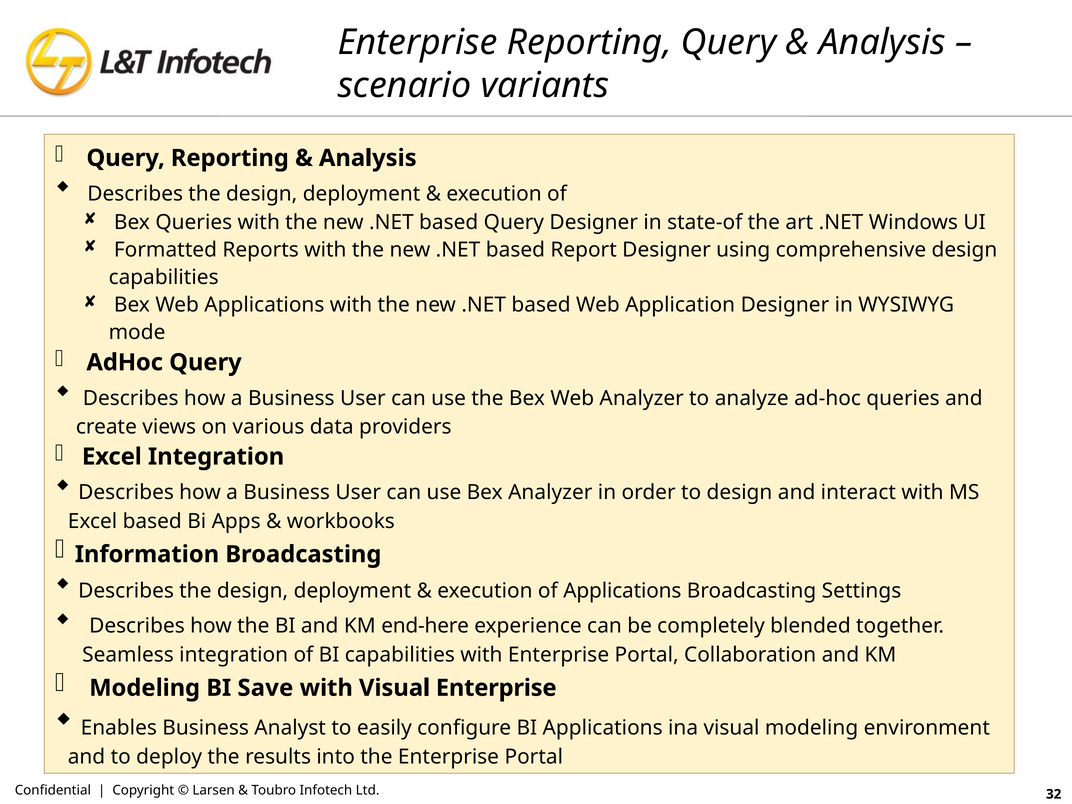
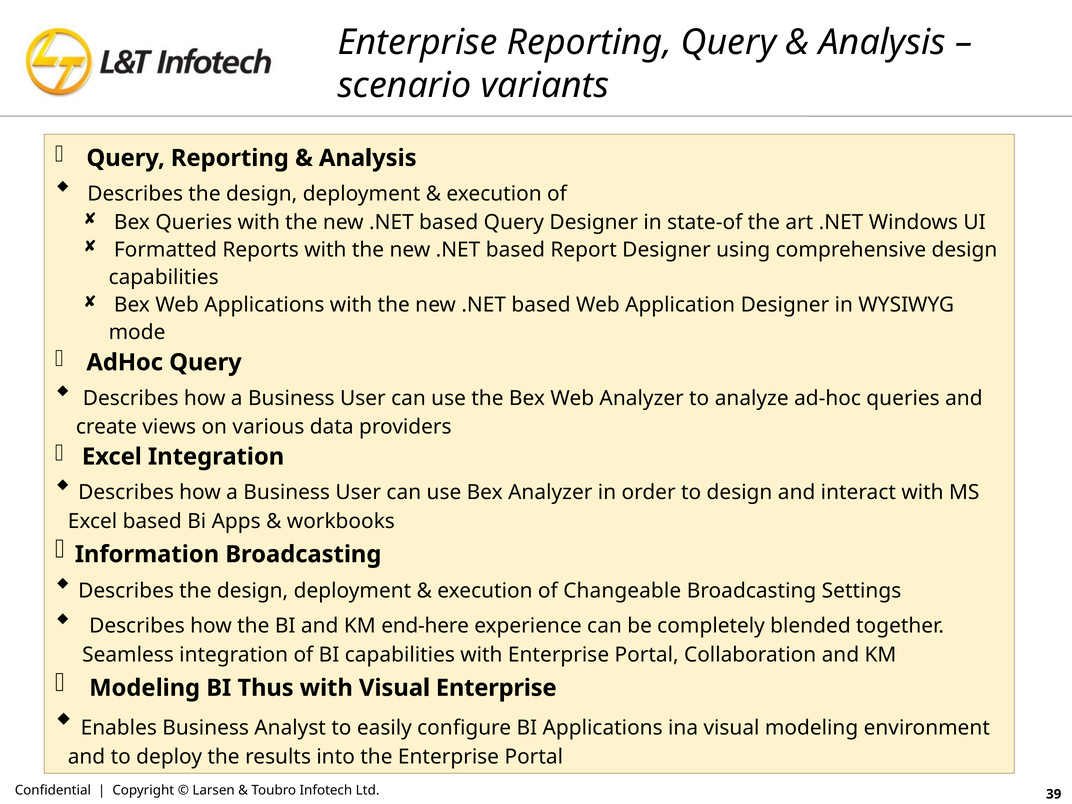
of Applications: Applications -> Changeable (622, 591)
Save: Save -> Thus (266, 688)
32: 32 -> 39 (1054, 794)
